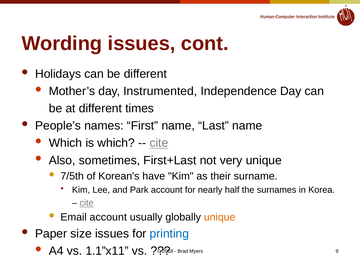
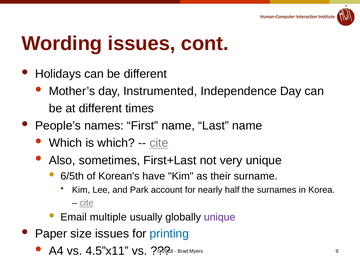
7/5th: 7/5th -> 6/5th (72, 176)
Email account: account -> multiple (108, 217)
unique colour: orange -> purple (220, 217)
1.1”x11: 1.1”x11 -> 4.5”x11 (107, 251)
